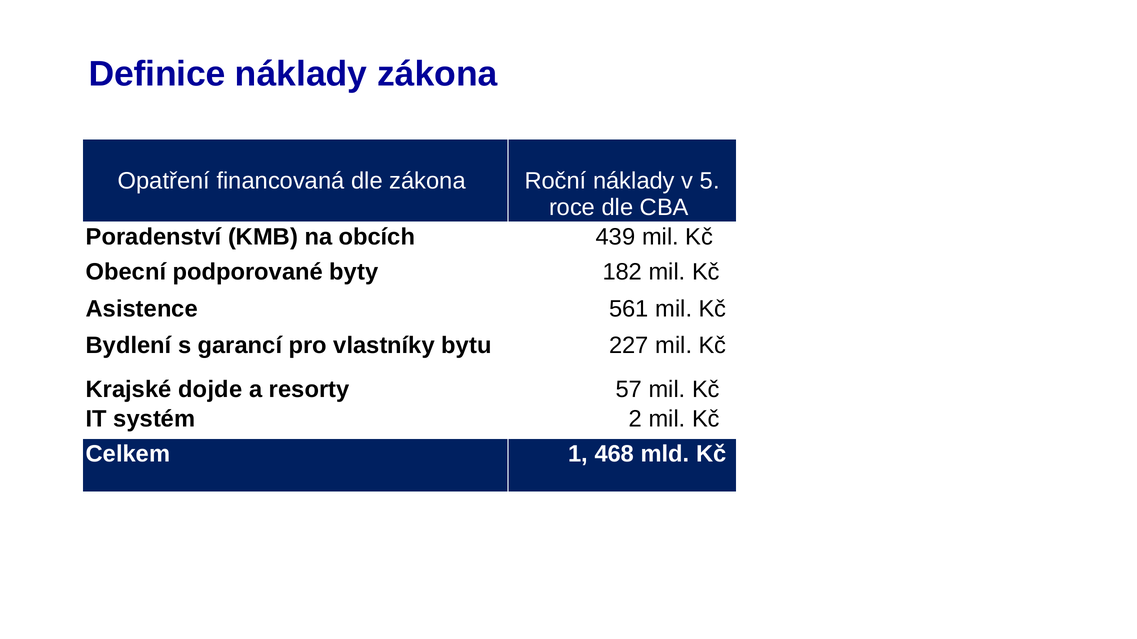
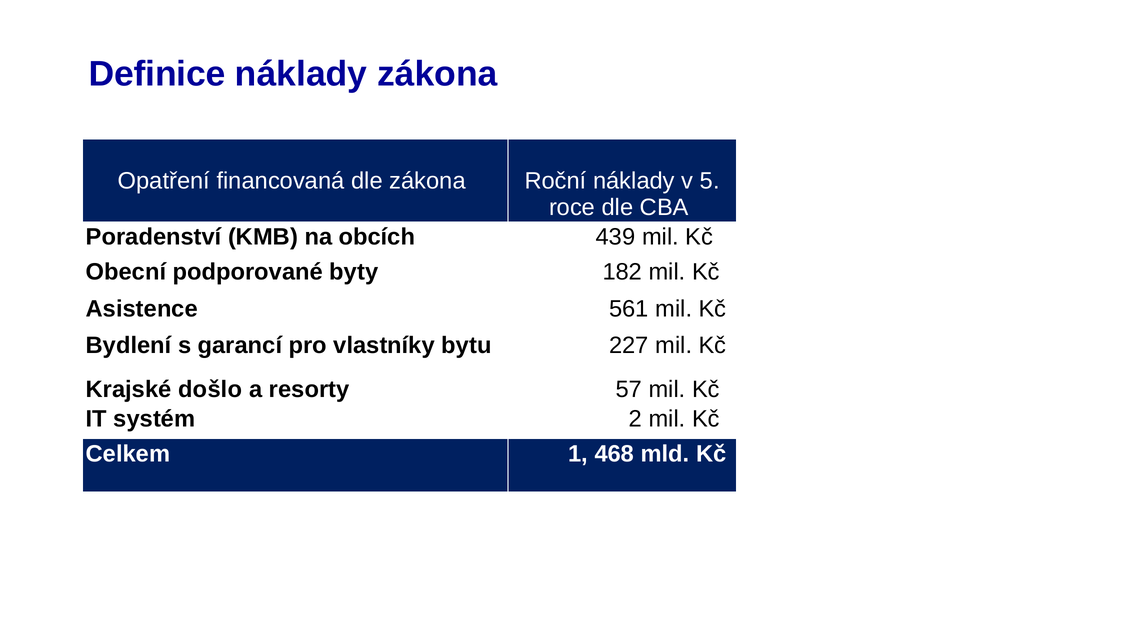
dojde: dojde -> došlo (210, 390)
